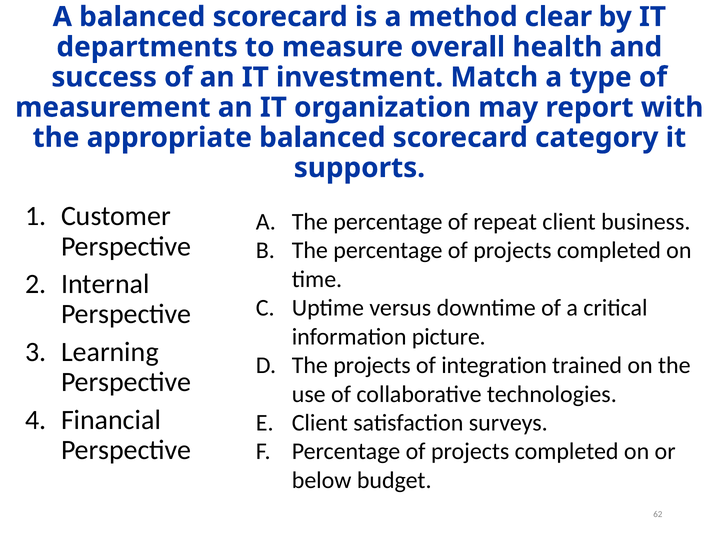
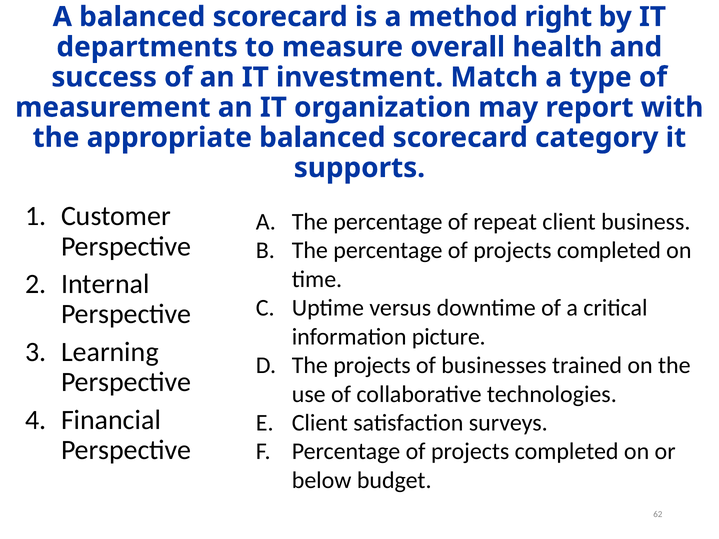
clear: clear -> right (558, 17)
integration: integration -> businesses (494, 366)
